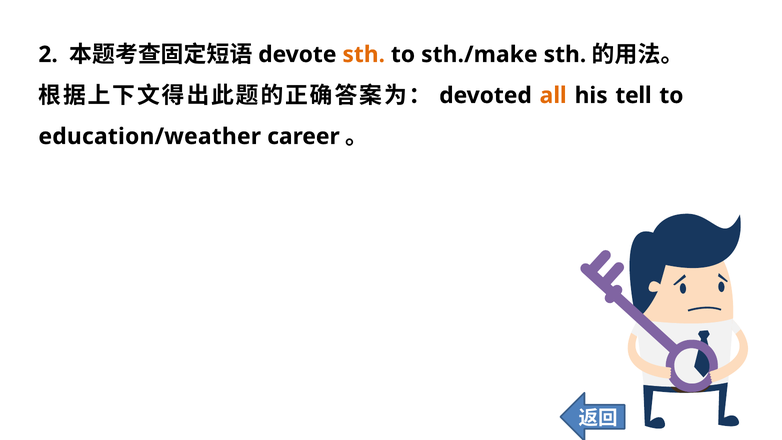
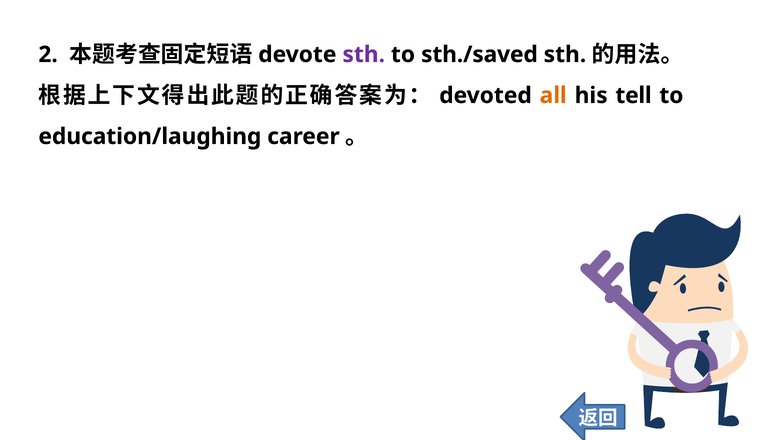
sth colour: orange -> purple (364, 55)
sth./make: sth./make -> sth./saved (479, 55)
education/weather: education/weather -> education/laughing (150, 136)
